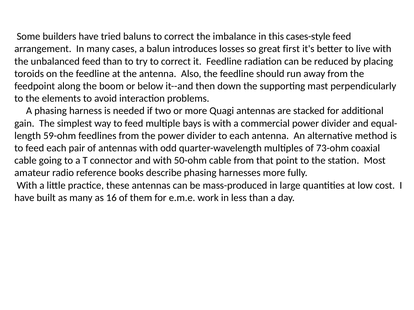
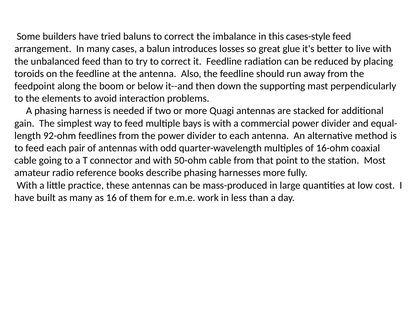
first: first -> glue (291, 49)
59-ohm: 59-ohm -> 92-ohm (60, 136)
73-ohm: 73-ohm -> 16-ohm (333, 148)
